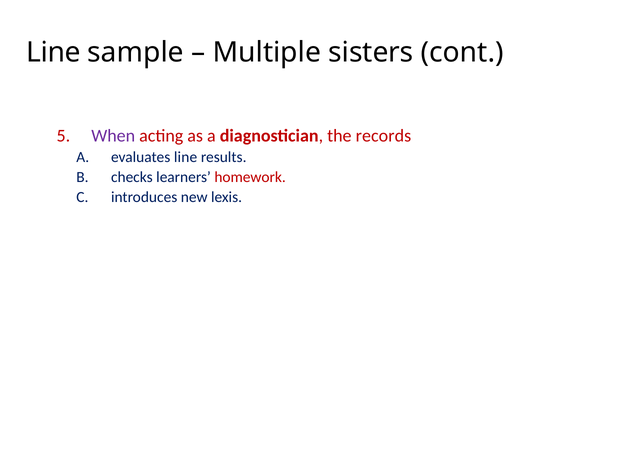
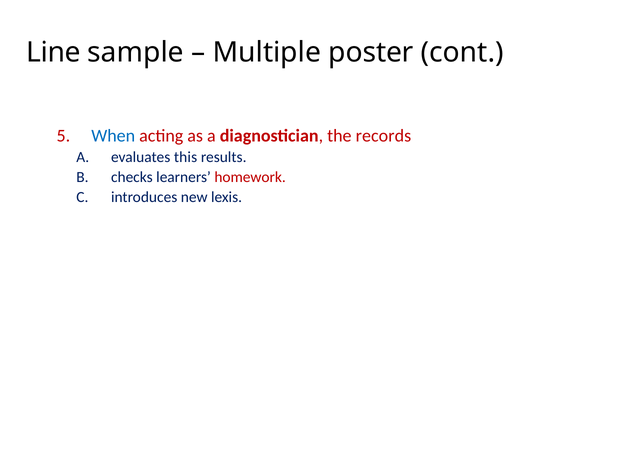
sisters: sisters -> poster (371, 53)
When colour: purple -> blue (113, 136)
evaluates line: line -> this (186, 157)
